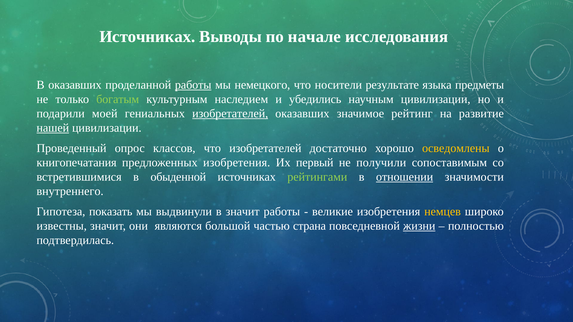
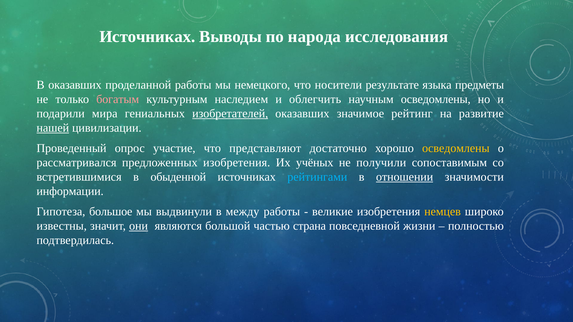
начале: начале -> народа (314, 37)
работы underline: present -> none (193, 85)
богатым colour: light green -> pink (118, 99)
убедились: убедились -> облегчить (315, 99)
научным цивилизации: цивилизации -> осведомлены (436, 99)
моей: моей -> мира (105, 114)
классов: классов -> участие (174, 148)
что изобретателей: изобретателей -> представляют (265, 148)
книгопечатания: книгопечатания -> рассматривался (76, 163)
первый: первый -> учёных (315, 163)
рейтингами colour: light green -> light blue (317, 177)
внутреннего: внутреннего -> информации (70, 191)
показать: показать -> большое (111, 212)
в значит: значит -> между (243, 212)
они underline: none -> present (139, 226)
жизни underline: present -> none (419, 226)
